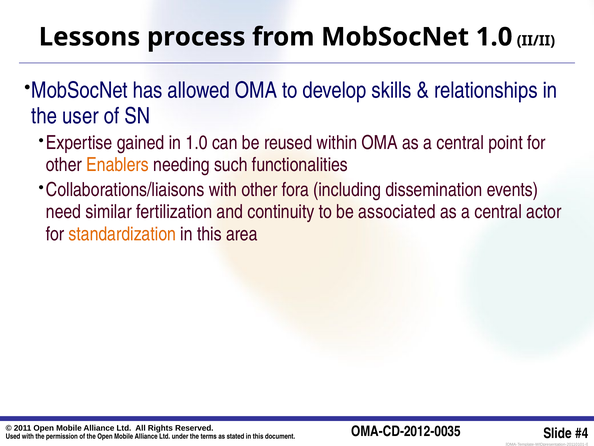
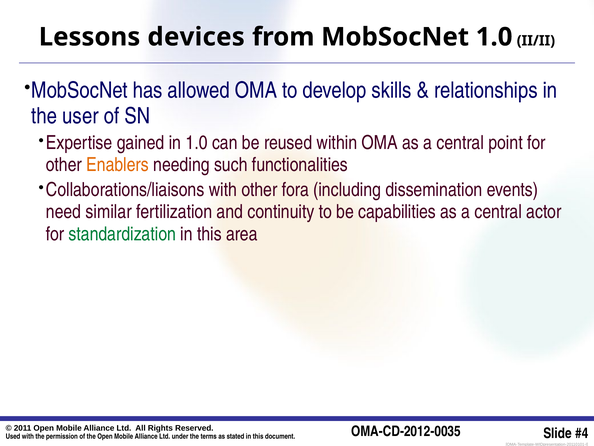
process: process -> devices (196, 37)
associated: associated -> capabilities (397, 212)
standardization colour: orange -> green (122, 234)
